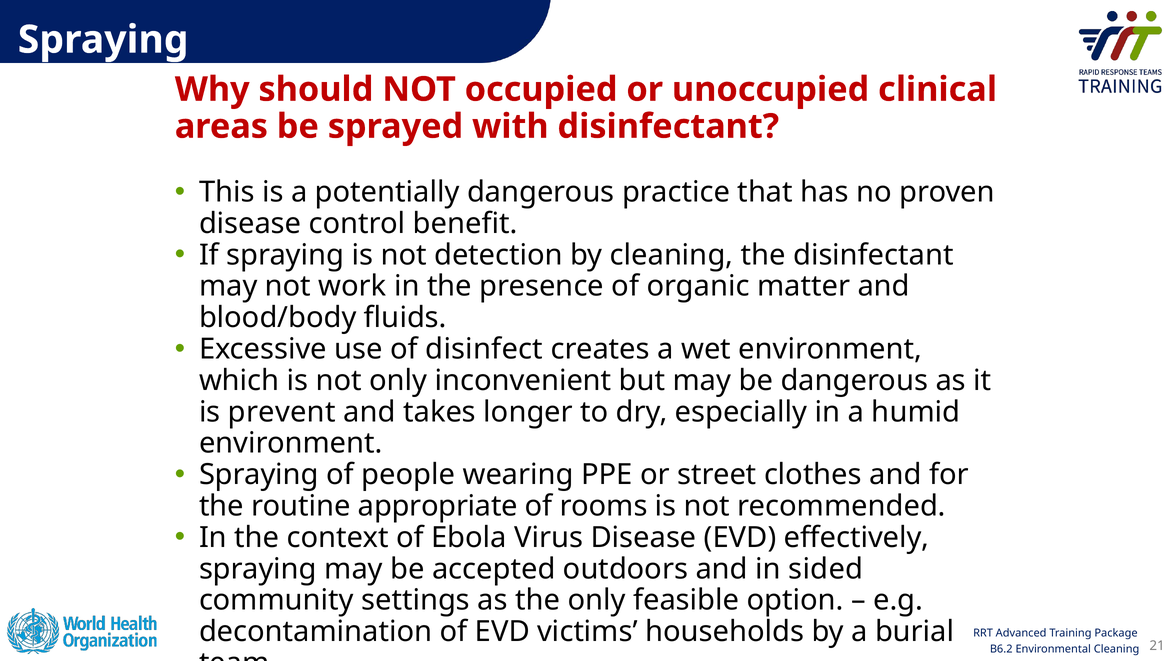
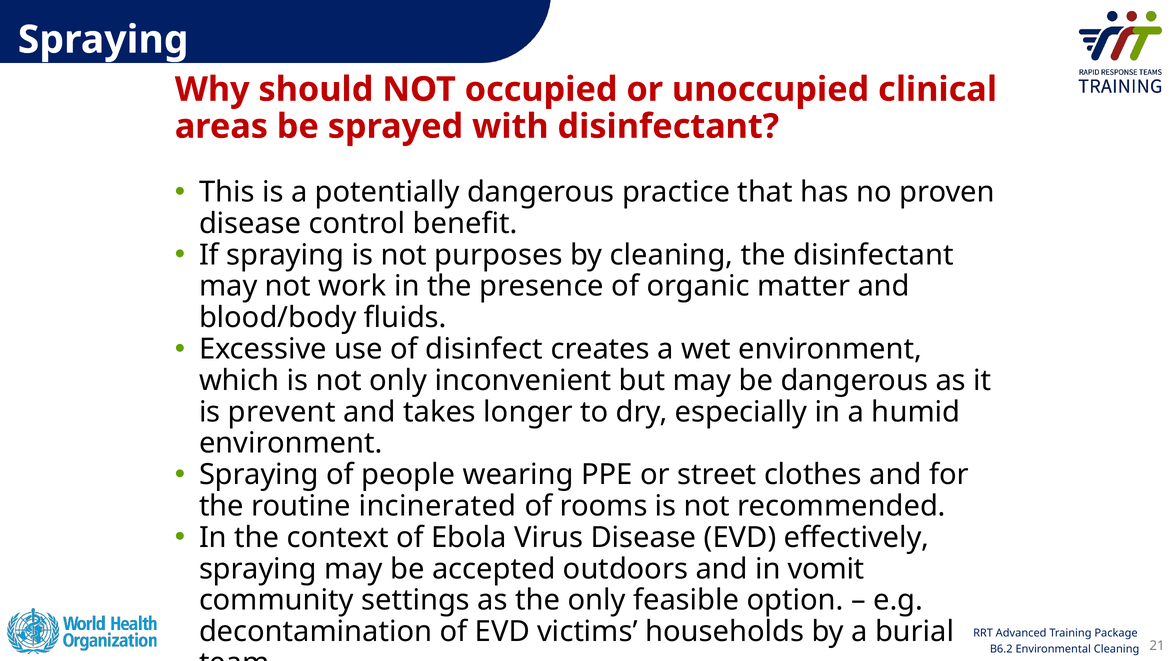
detection: detection -> purposes (498, 255)
appropriate: appropriate -> incinerated (438, 506)
sided: sided -> vomit (826, 569)
